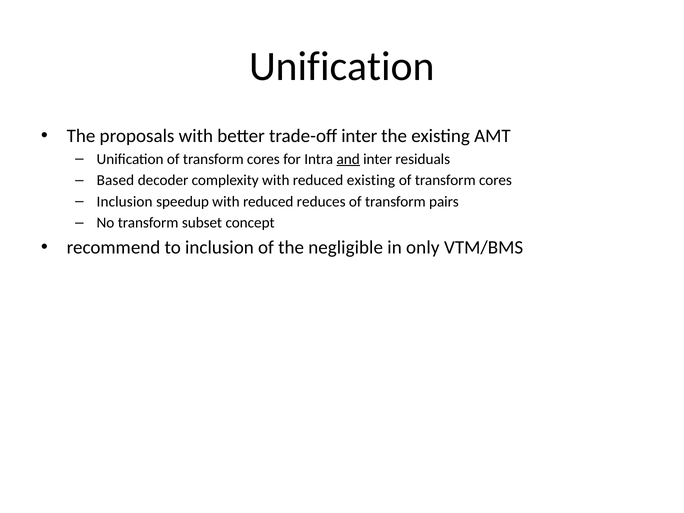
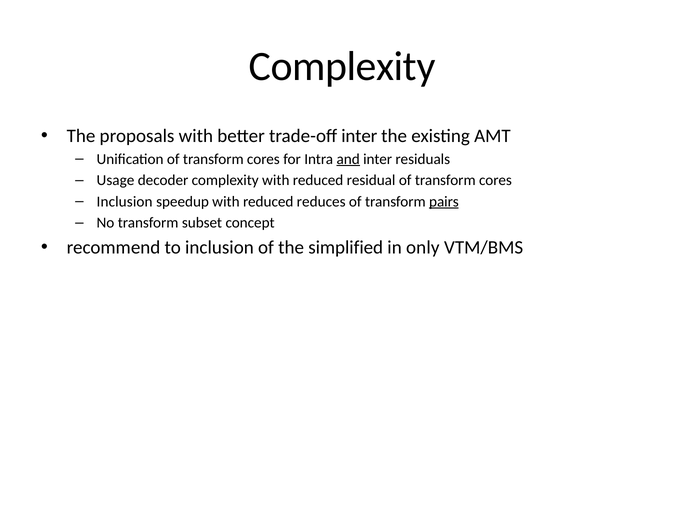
Unification: Unification -> Complexity (342, 66)
Based: Based -> Usage (115, 180)
reduced existing: existing -> residual (371, 180)
pairs underline: none -> present (444, 202)
negligible: negligible -> simplified (346, 248)
